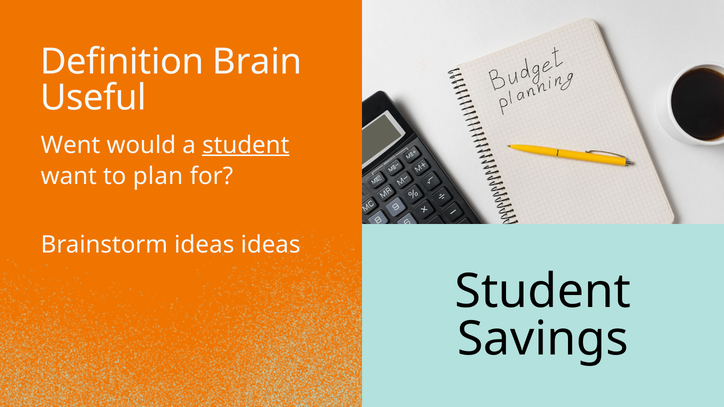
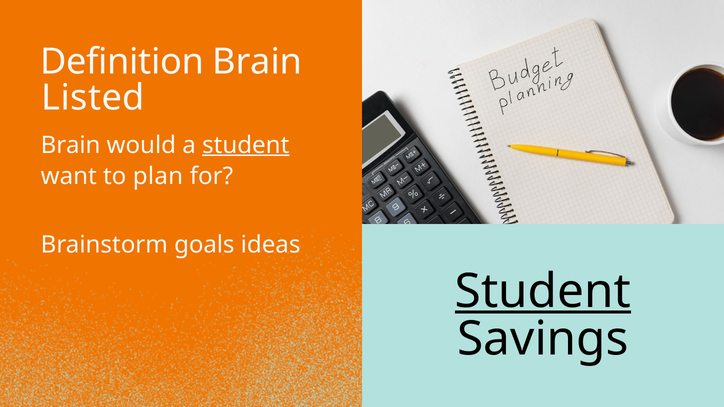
Useful: Useful -> Listed (93, 98)
Went: Went -> Brain (71, 145)
Brainstorm ideas: ideas -> goals (204, 245)
Student underline: none -> present (543, 292)
